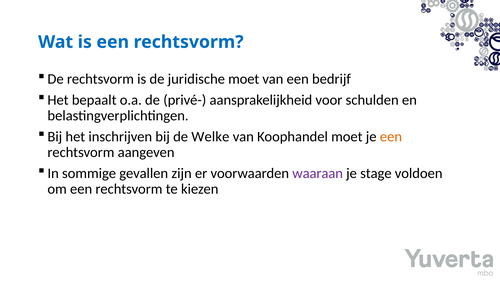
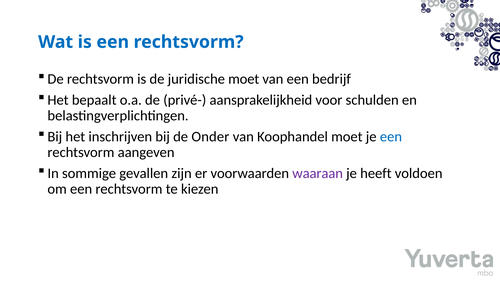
Welke: Welke -> Onder (210, 137)
een colour: orange -> blue (391, 137)
stage: stage -> heeft (376, 173)
